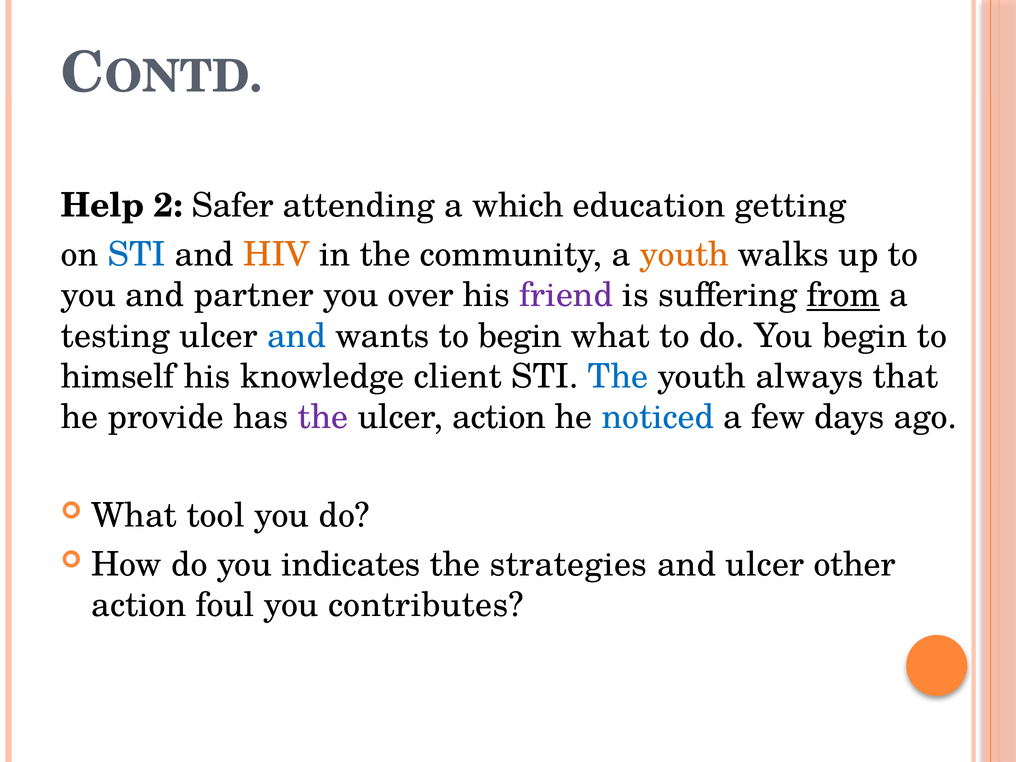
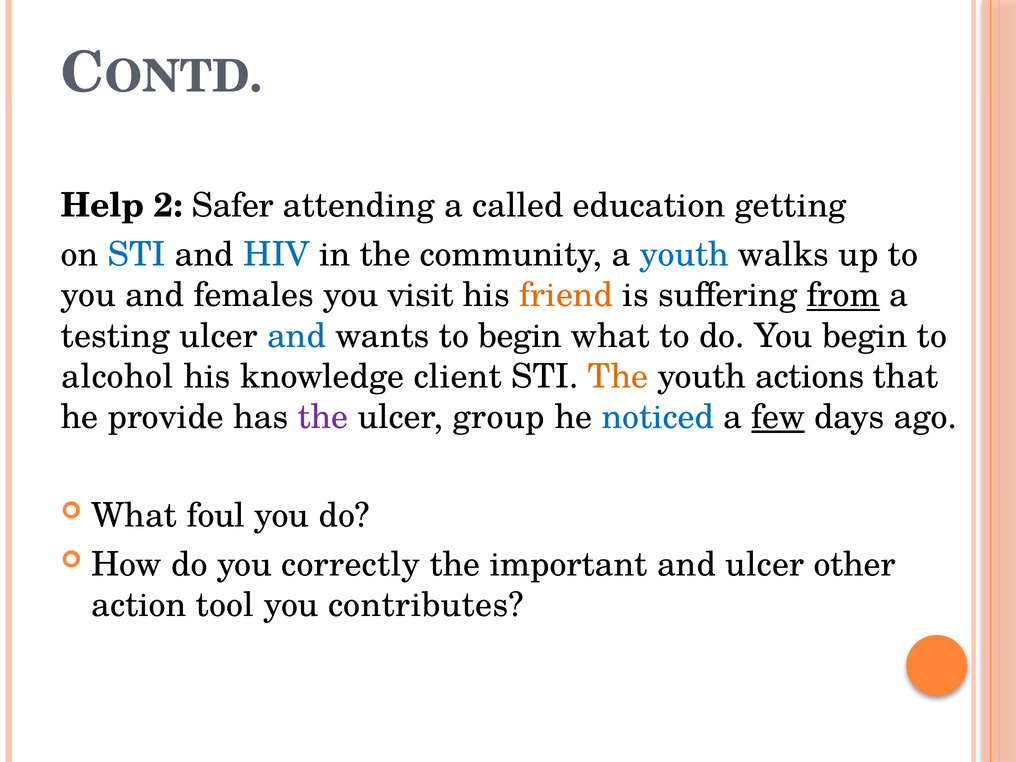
which: which -> called (518, 206)
HIV colour: orange -> blue (277, 255)
youth colour: orange -> blue (684, 255)
partner: partner -> females (254, 295)
over: over -> visit (421, 295)
friend colour: purple -> orange (566, 295)
himself: himself -> alcohol (117, 377)
The colour: blue -> orange (618, 377)
always: always -> actions (810, 377)
ulcer action: action -> group (499, 417)
few underline: none -> present (778, 417)
tool: tool -> foul (216, 515)
indicates: indicates -> correctly (351, 565)
strategies: strategies -> important (569, 565)
foul: foul -> tool (225, 605)
